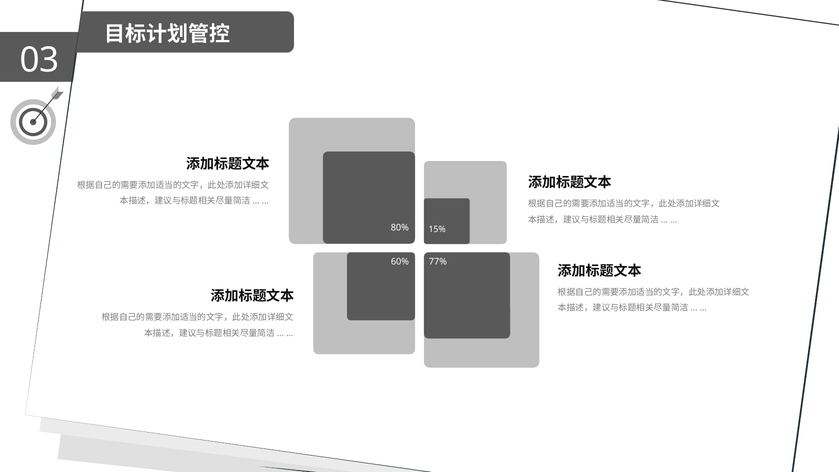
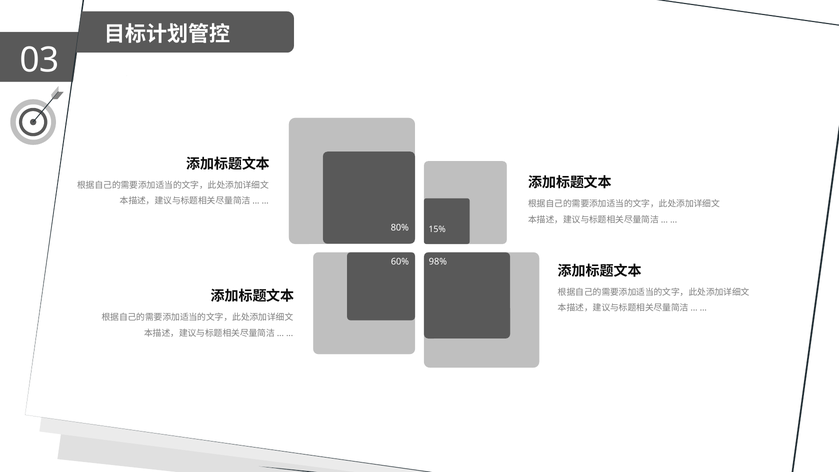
77%: 77% -> 98% (438, 262)
